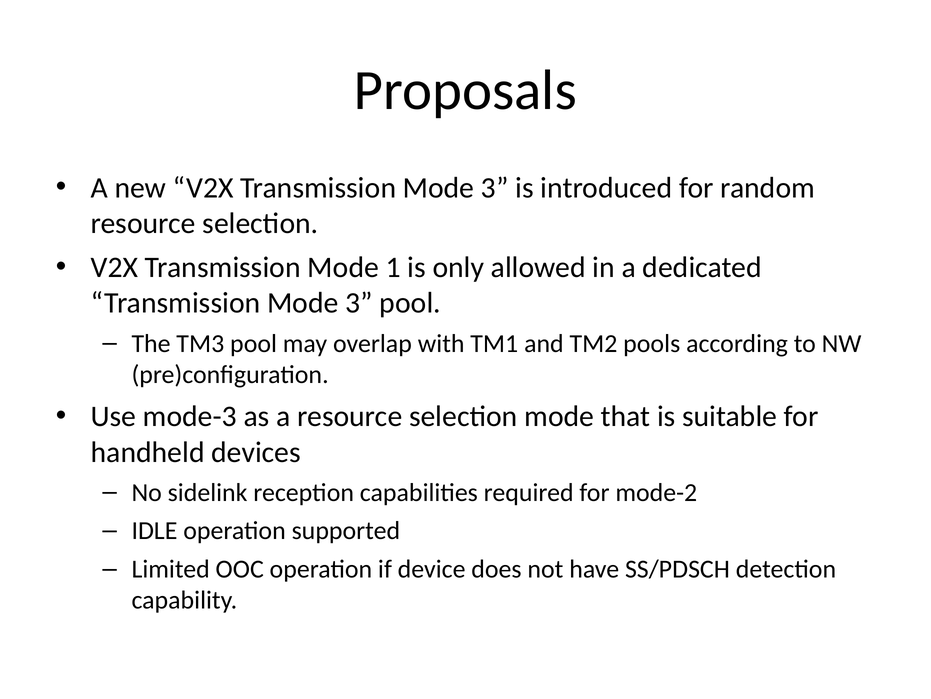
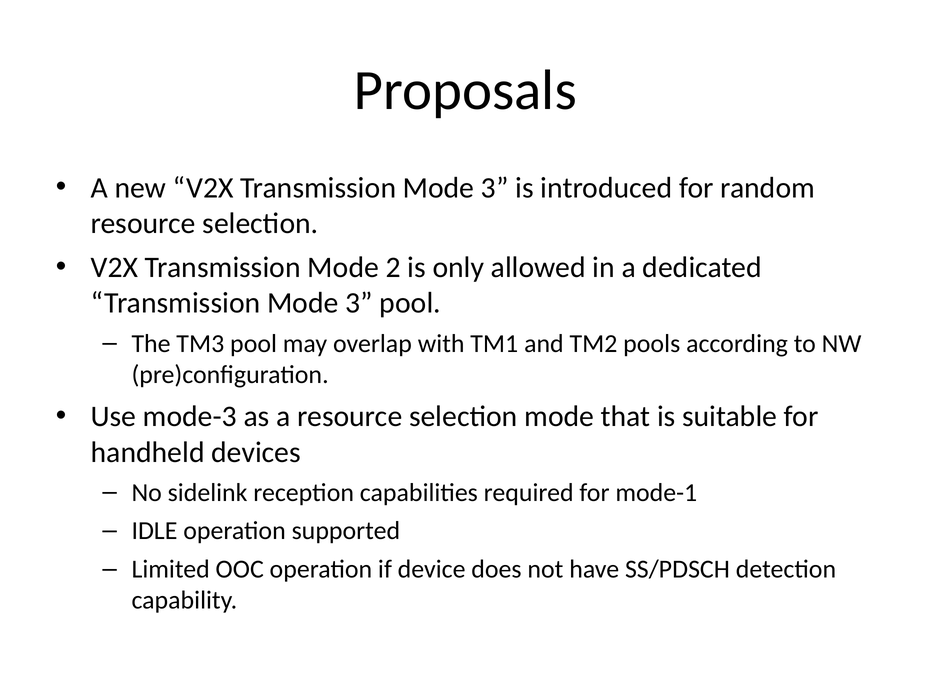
1: 1 -> 2 (393, 267)
mode-2: mode-2 -> mode-1 (656, 492)
